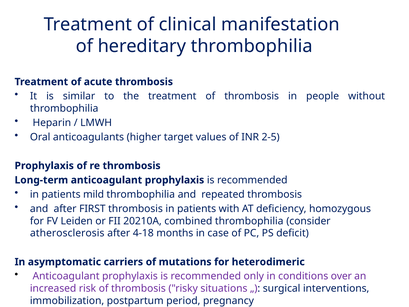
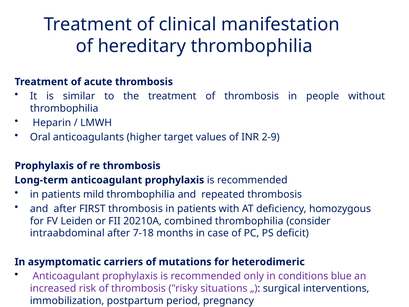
2-5: 2-5 -> 2-9 (271, 137)
atherosclerosis: atherosclerosis -> intraabdominal (67, 233)
4-18: 4-18 -> 7-18 (143, 233)
over: over -> blue (341, 276)
